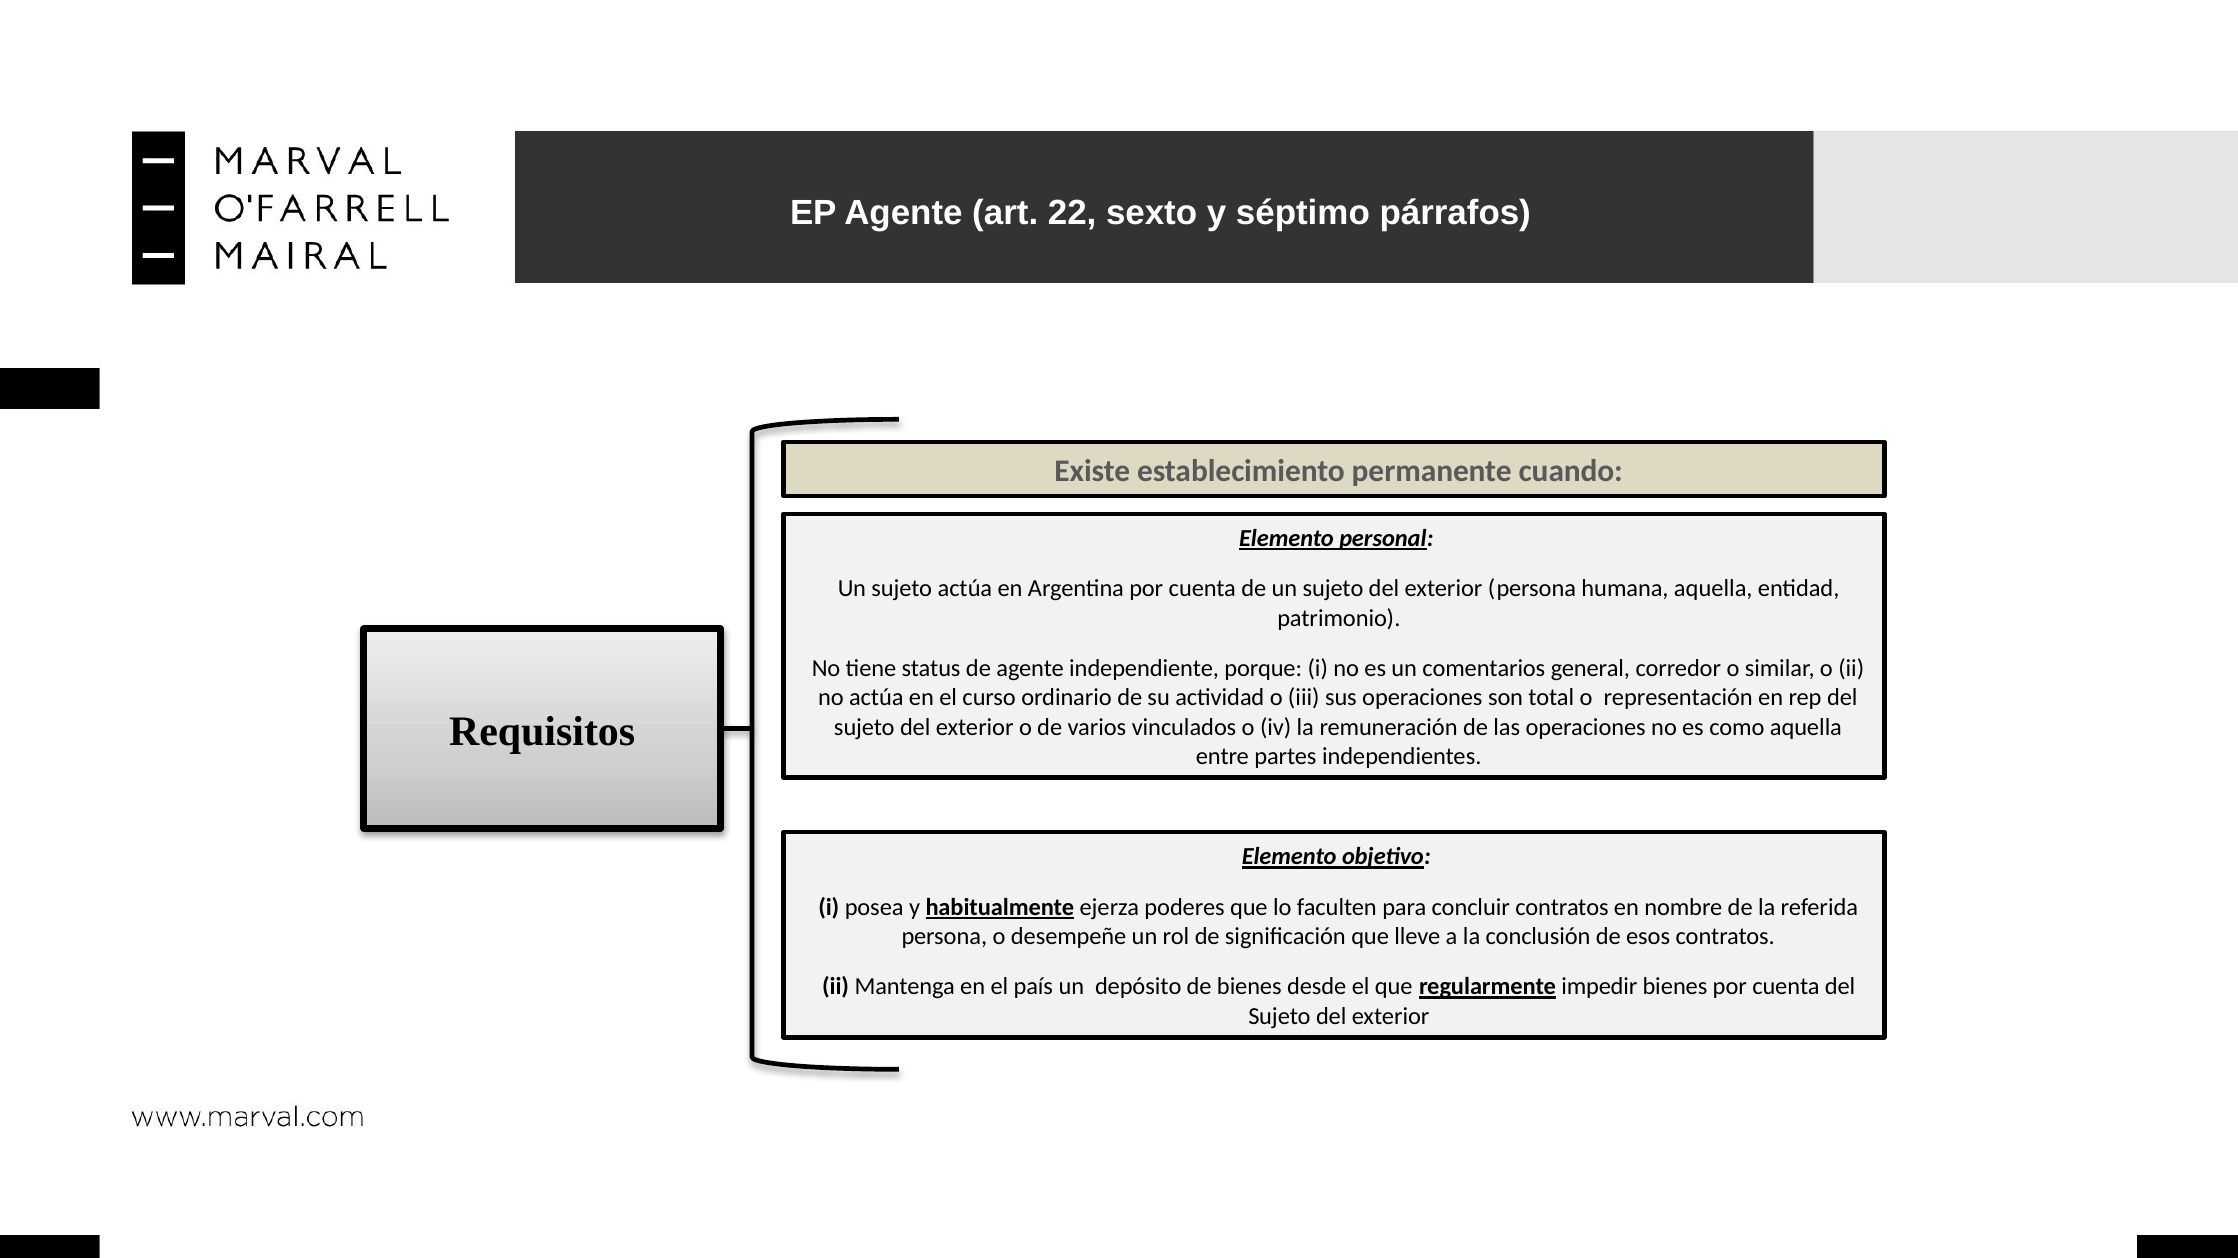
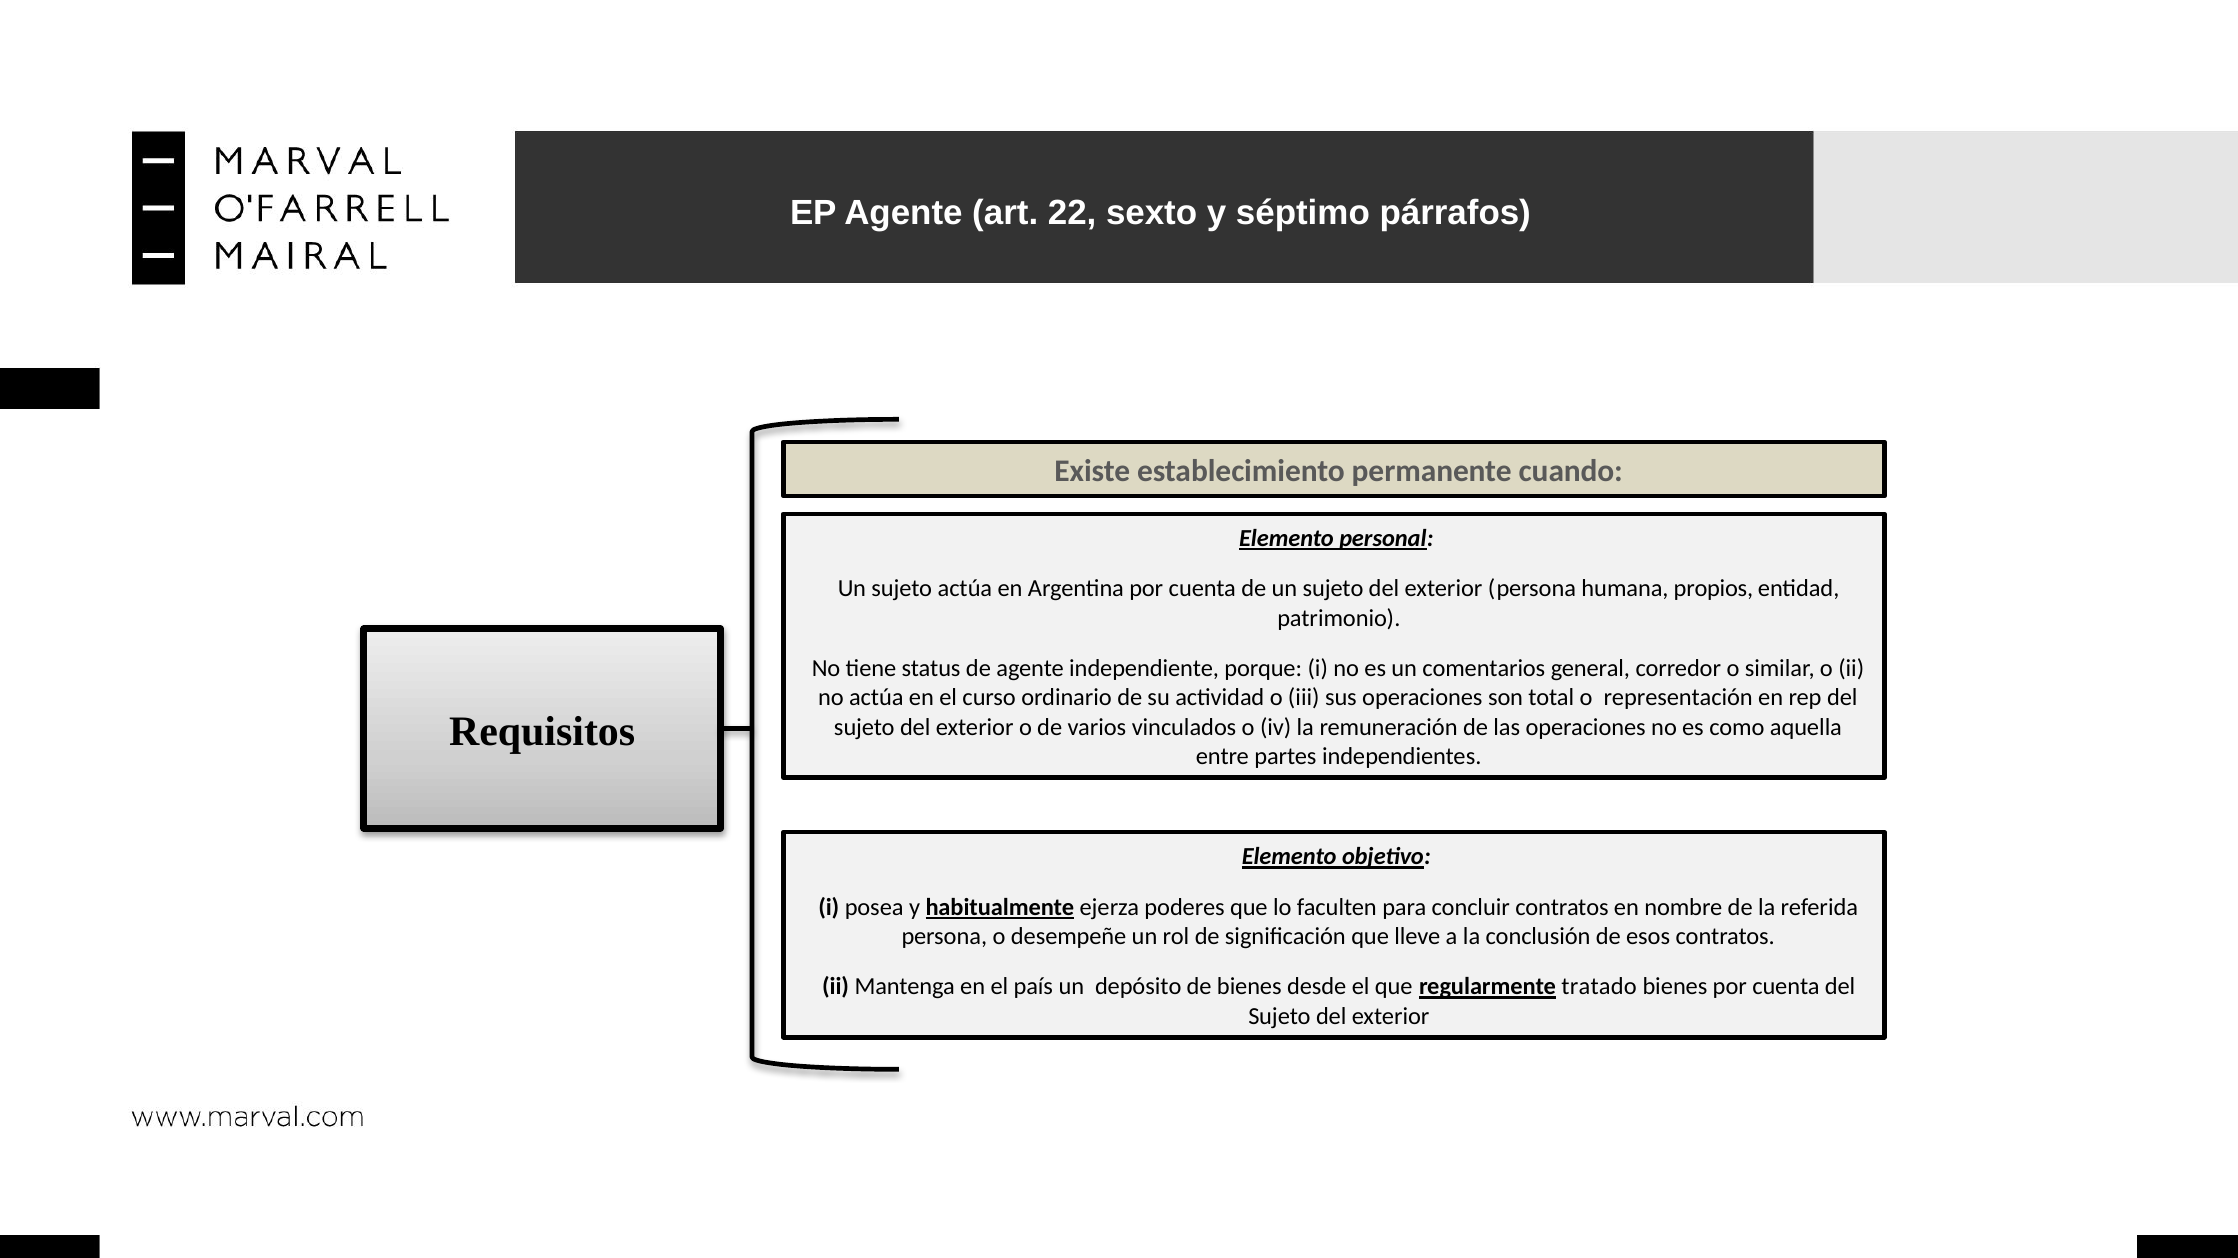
humana aquella: aquella -> propios (1713, 589)
impedir: impedir -> tratado (1599, 987)
